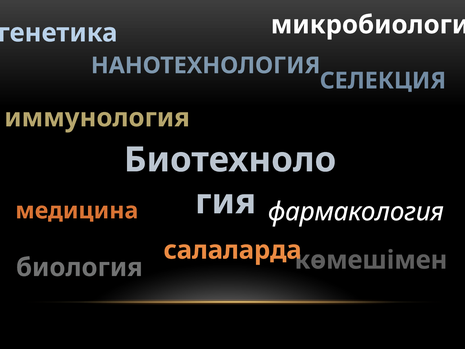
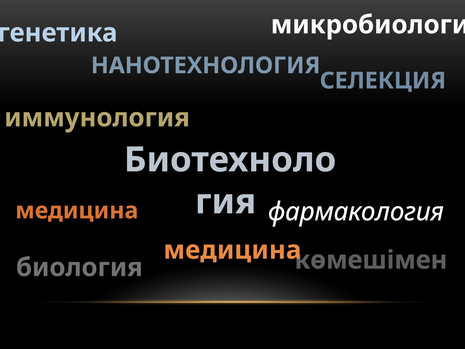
салаларда: салаларда -> медицина (232, 250)
